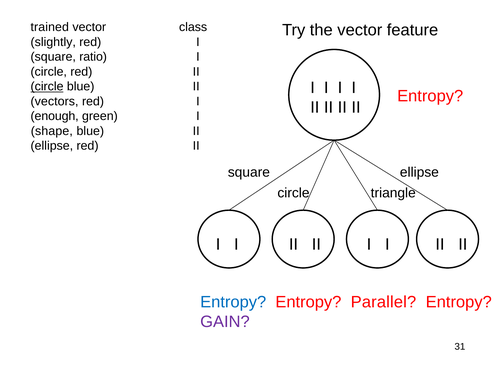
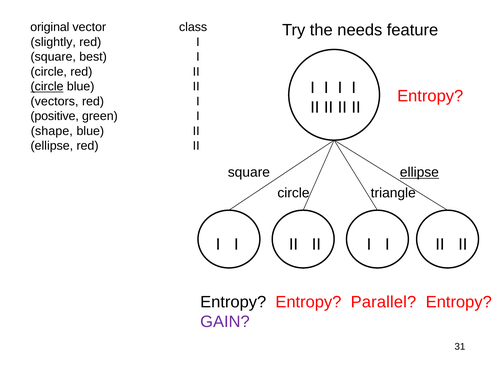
trained: trained -> original (50, 27)
the vector: vector -> needs (360, 30)
ratio: ratio -> best (93, 57)
enough: enough -> positive (55, 116)
ellipse underline: none -> present (419, 173)
Entropy colour: blue -> black (233, 302)
